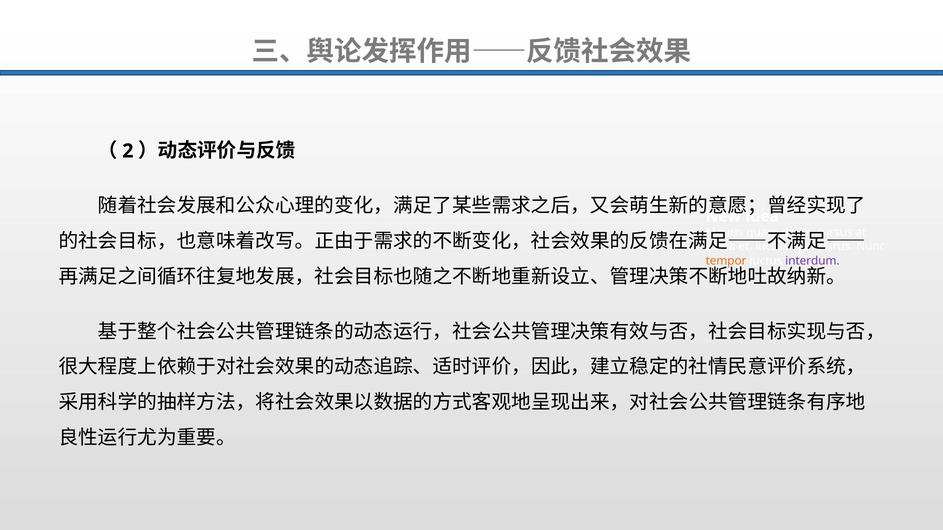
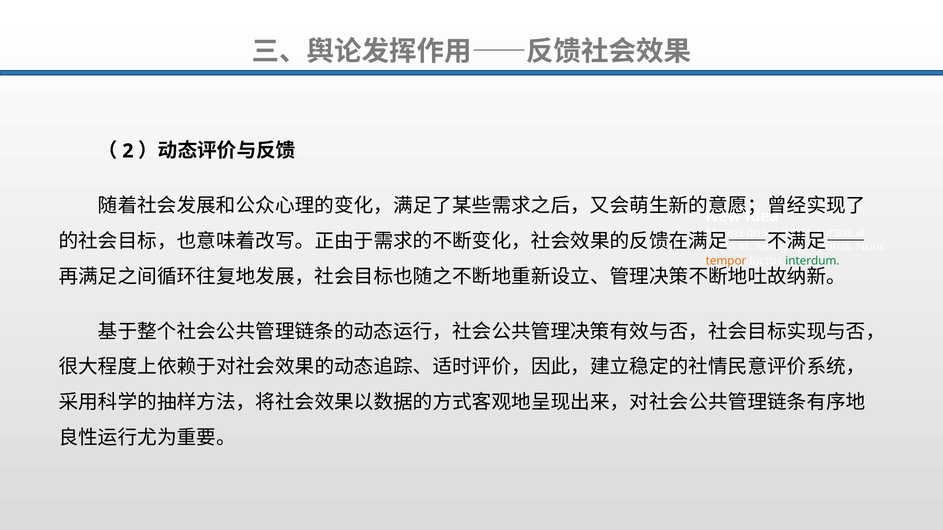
interdum colour: purple -> green (812, 261)
